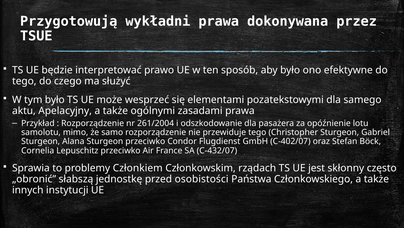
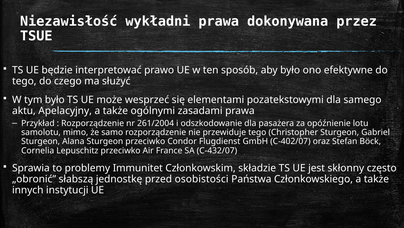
Przygotowują: Przygotowują -> Niezawisłość (69, 21)
Członkiem: Członkiem -> Immunitet (138, 168)
rządach: rządach -> składzie (257, 168)
